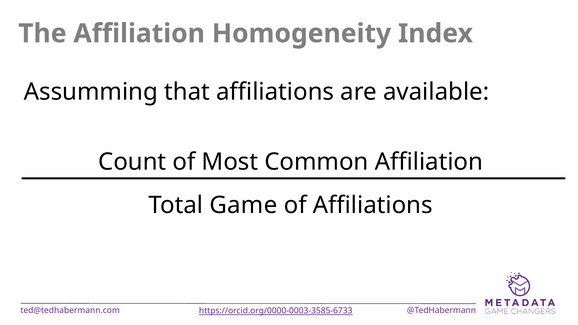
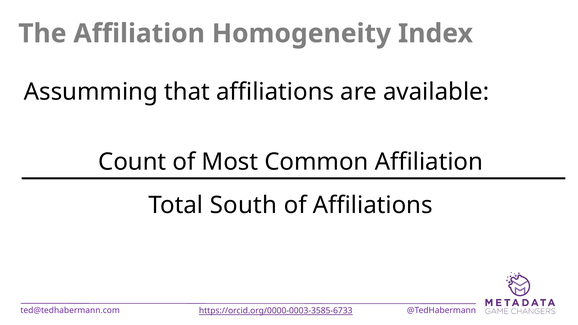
Game: Game -> South (243, 205)
